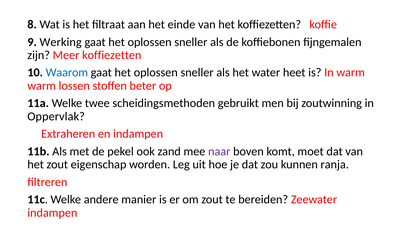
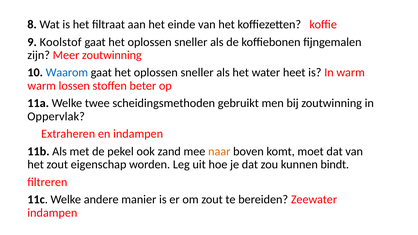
Werking: Werking -> Koolstof (61, 42)
Meer koffiezetten: koffiezetten -> zoutwinning (112, 55)
naar colour: purple -> orange (219, 151)
ranja: ranja -> bindt (335, 165)
